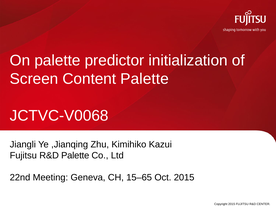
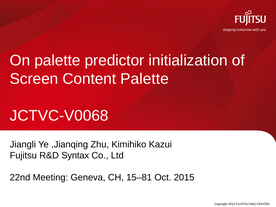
R&D Palette: Palette -> Syntax (75, 155)
15–65: 15–65 -> 15–81 (139, 178)
